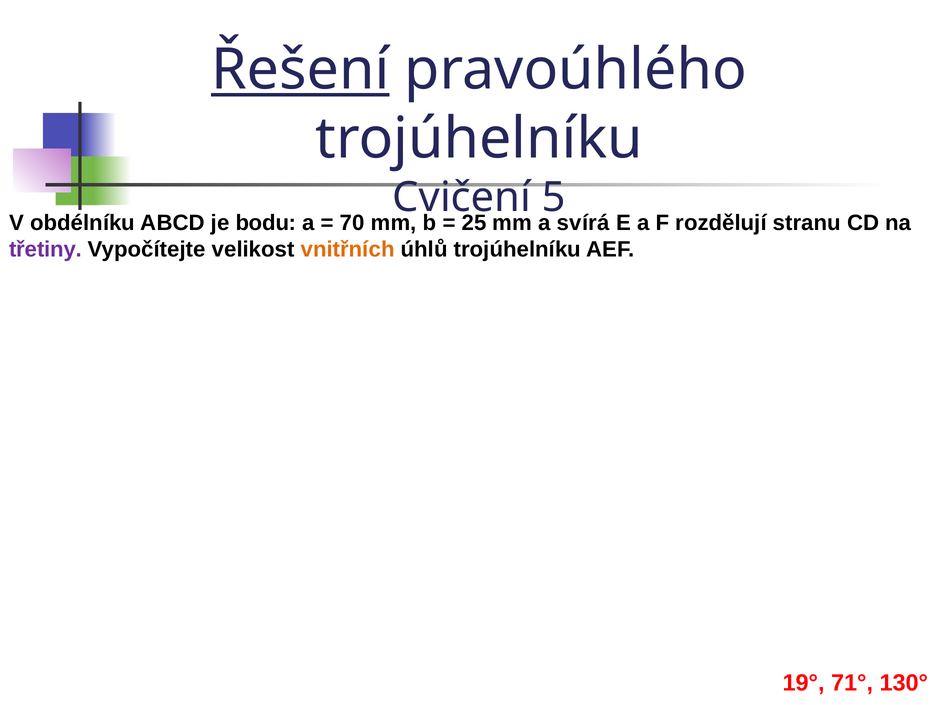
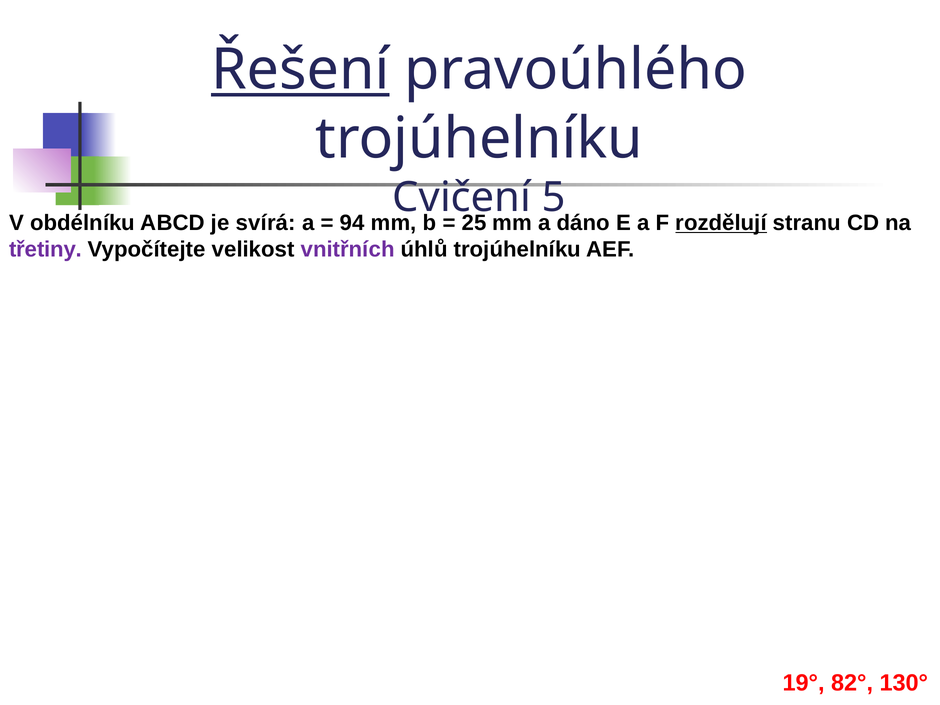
bodu: bodu -> svírá (266, 223)
70: 70 -> 94 (352, 223)
svírá: svírá -> dáno (583, 223)
rozdělují underline: none -> present (721, 223)
vnitřních colour: orange -> purple (348, 250)
71°: 71° -> 82° (852, 683)
